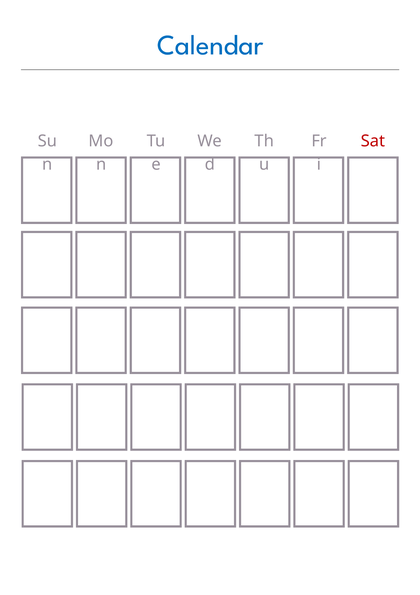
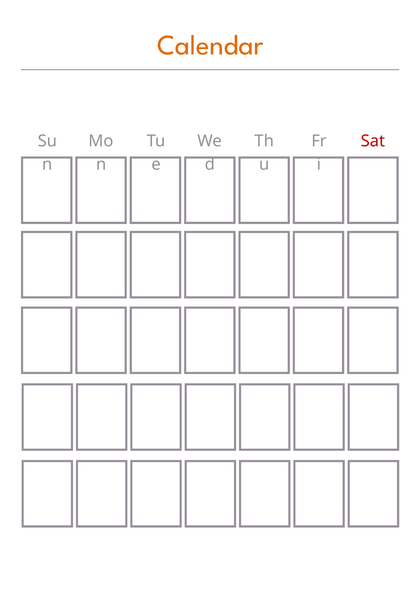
Calendar colour: blue -> orange (210, 45)
